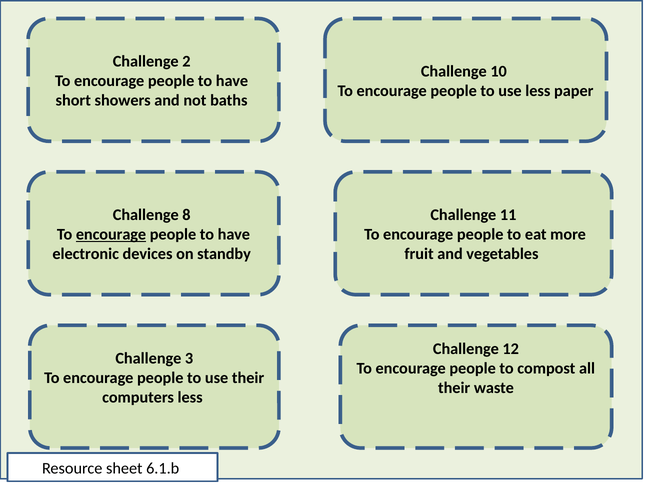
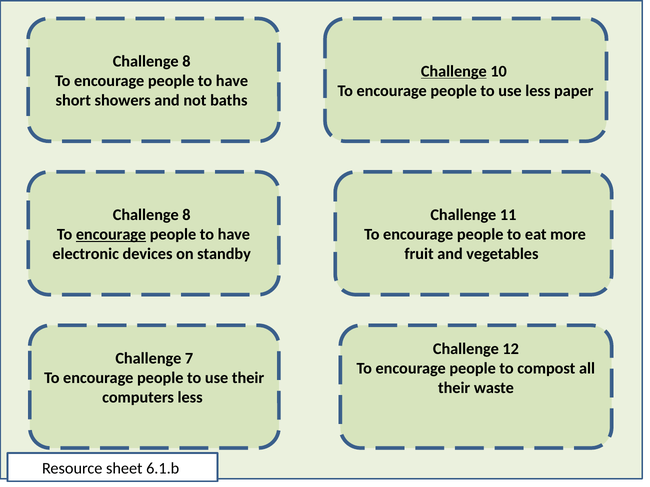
2: 2 -> 8 (186, 62)
Challenge underline: none -> present (454, 71)
3: 3 -> 7 (189, 359)
